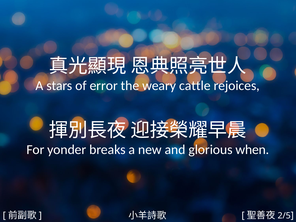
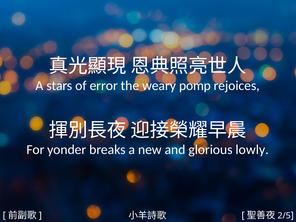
cattle: cattle -> pomp (195, 86)
when: when -> lowly (252, 150)
